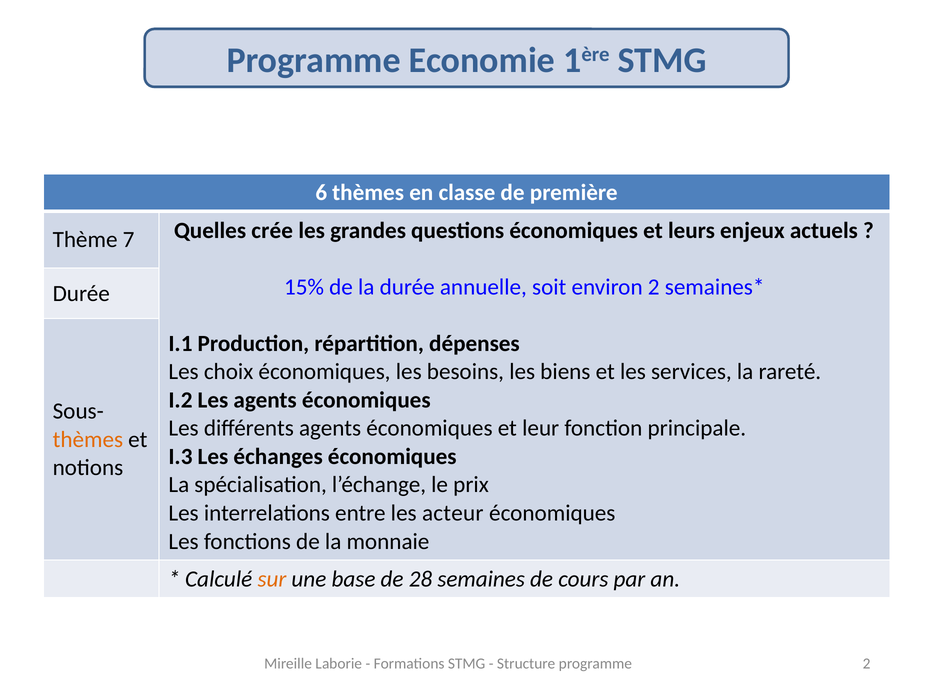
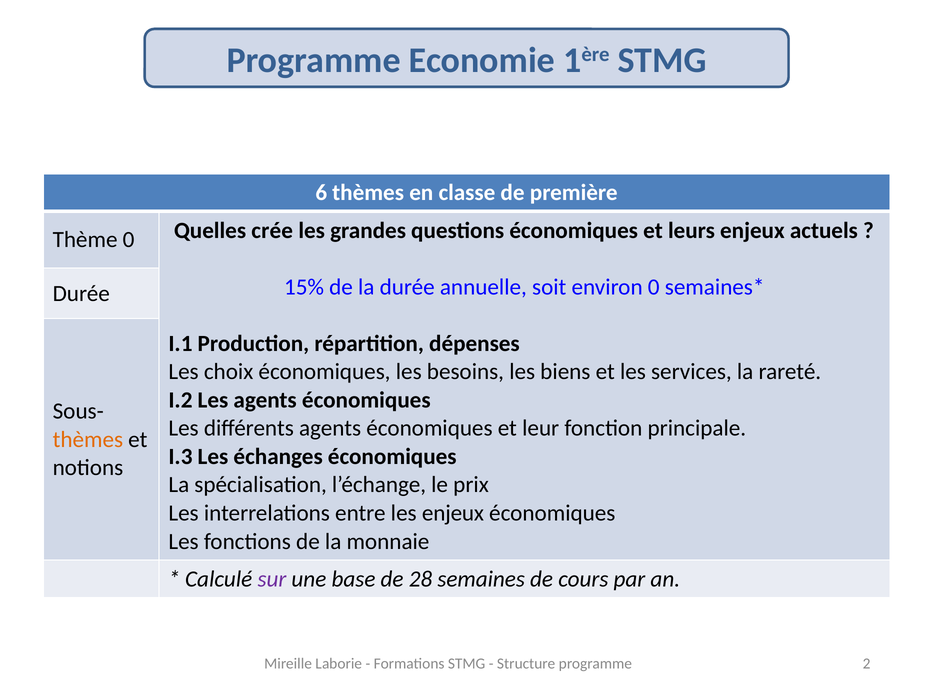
Thème 7: 7 -> 0 (129, 240)
environ 2: 2 -> 0 (654, 287)
les acteur: acteur -> enjeux (453, 513)
sur colour: orange -> purple (272, 579)
